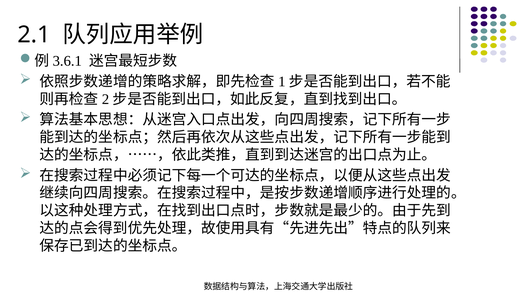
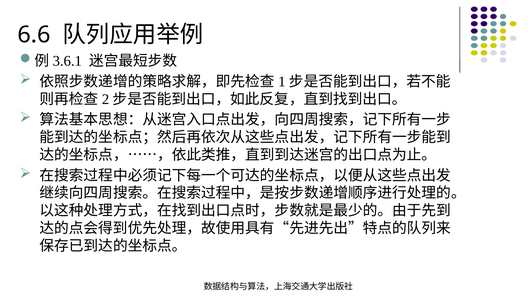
2.1: 2.1 -> 6.6 (34, 35)
